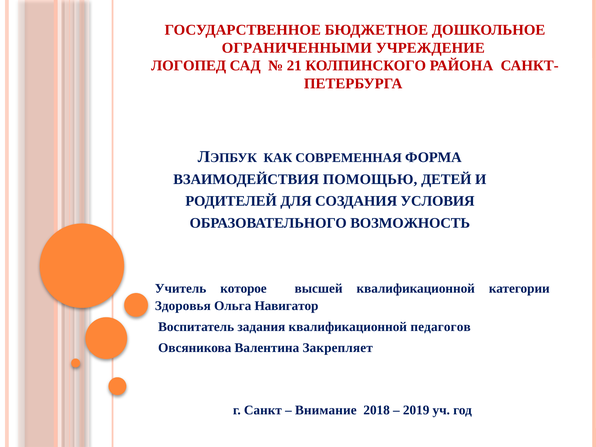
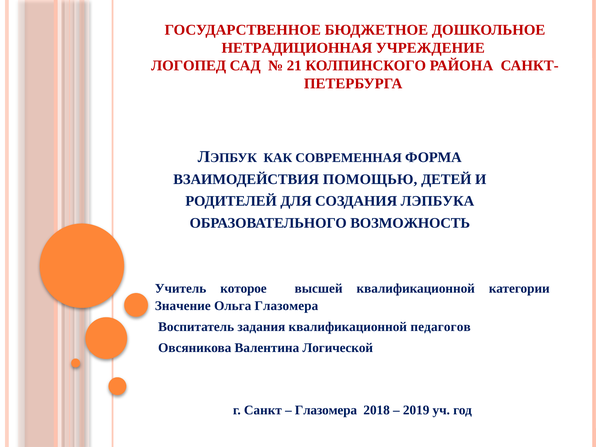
ОГРАНИЧЕННЫМИ: ОГРАНИЧЕННЫМИ -> НЕТРАДИЦИОННАЯ (297, 48)
УСЛОВИЯ: УСЛОВИЯ -> ЛЭПБУКА (437, 201)
Здоровья: Здоровья -> Значение (183, 306)
Ольга Навигатор: Навигатор -> Глазомера (286, 306)
Закрепляет: Закрепляет -> Логической (338, 348)
Внимание: Внимание -> Глазомера (326, 410)
